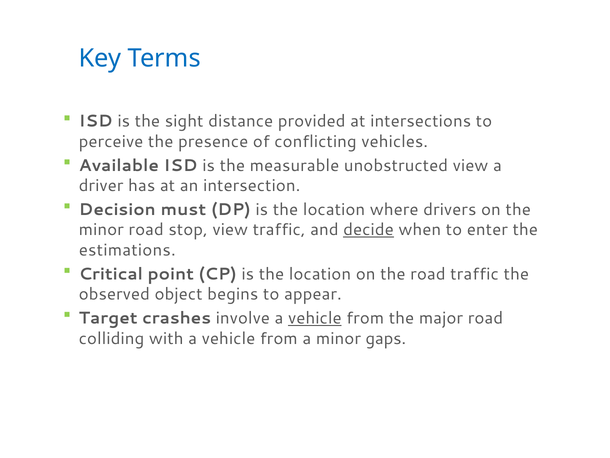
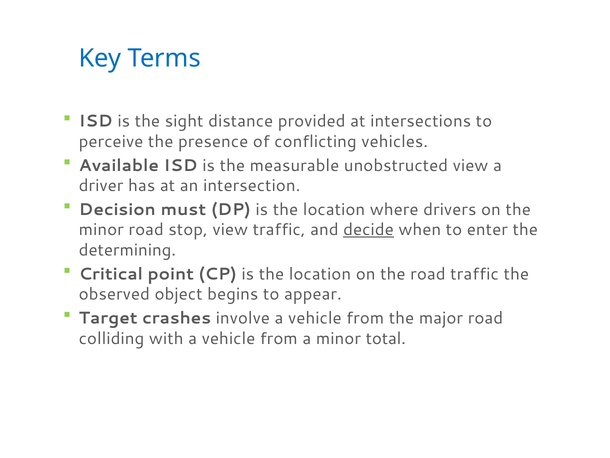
estimations: estimations -> determining (127, 250)
vehicle underline: present -> none (315, 318)
gaps: gaps -> total (386, 338)
